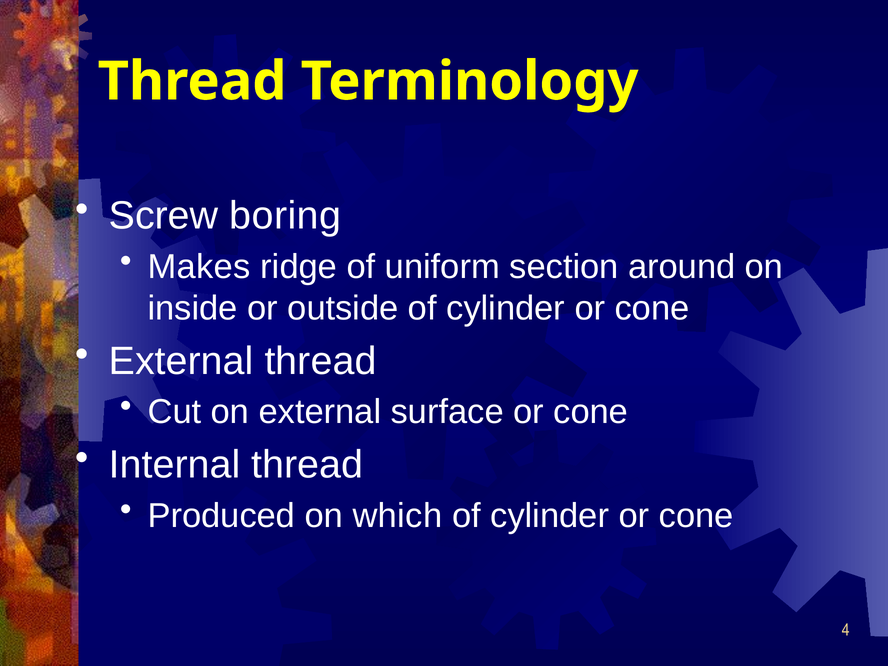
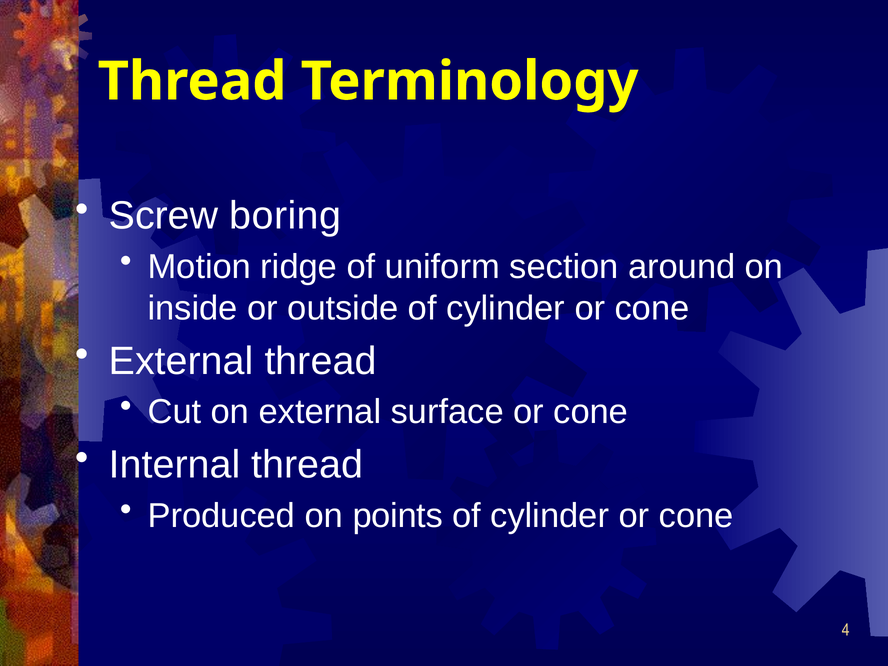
Makes: Makes -> Motion (199, 267)
which: which -> points (398, 516)
